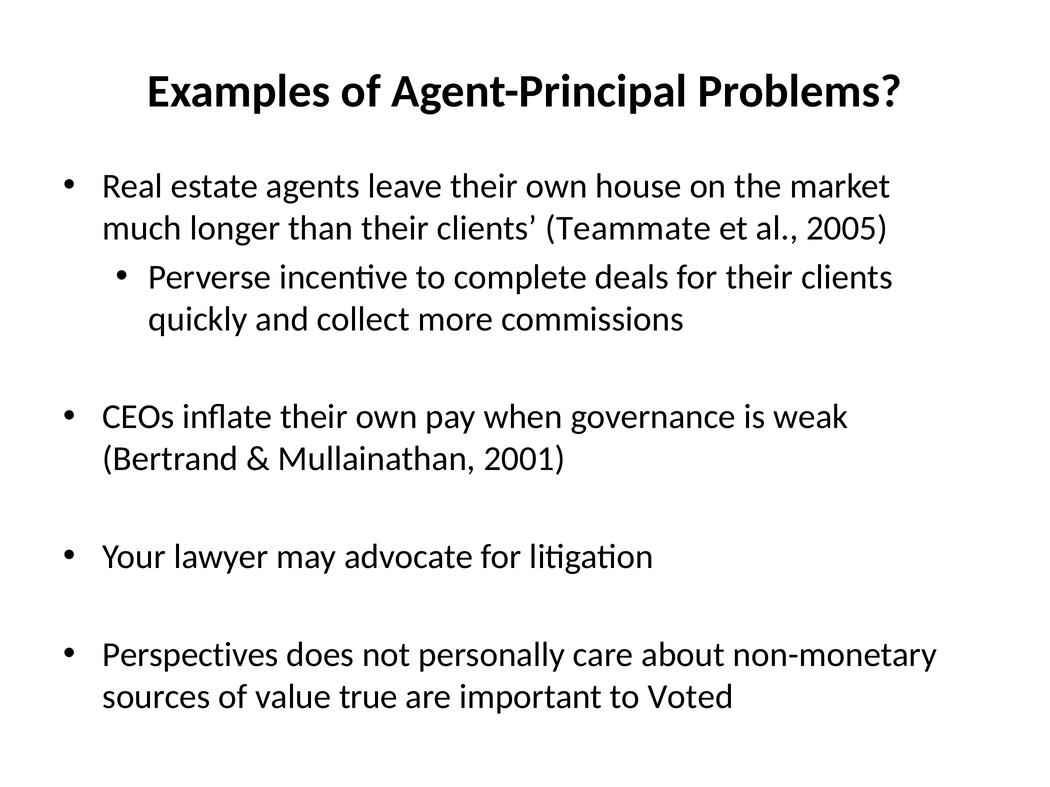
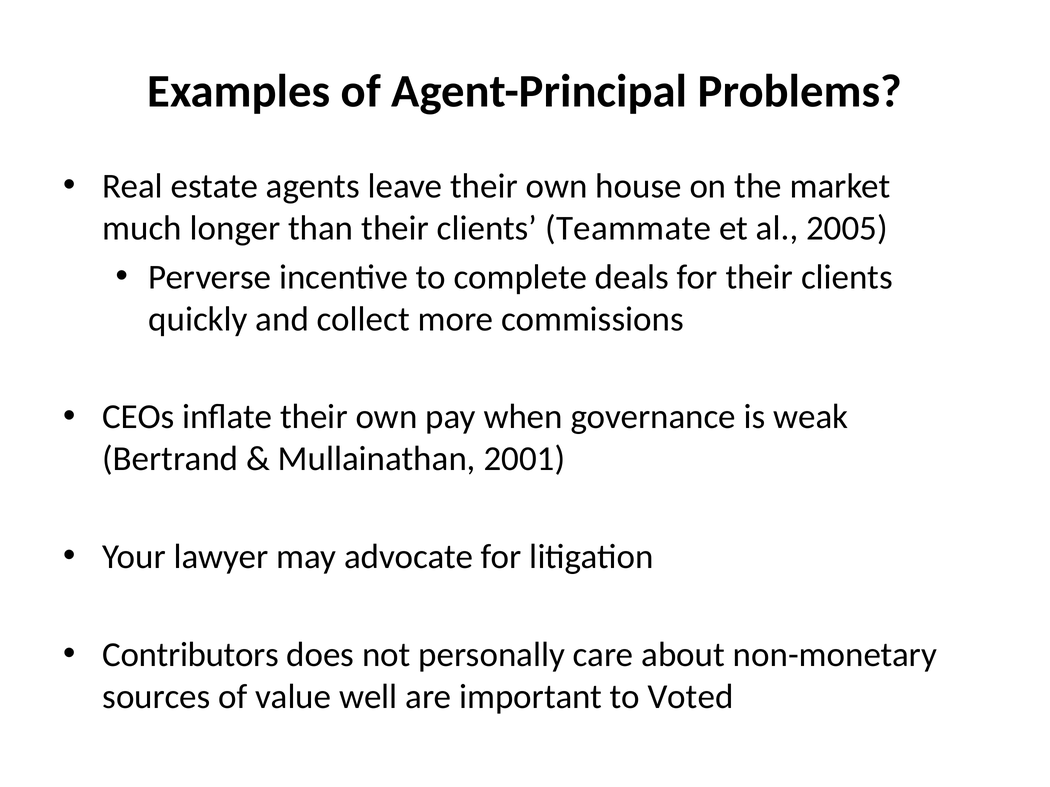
Perspectives: Perspectives -> Contributors (191, 655)
true: true -> well (368, 697)
